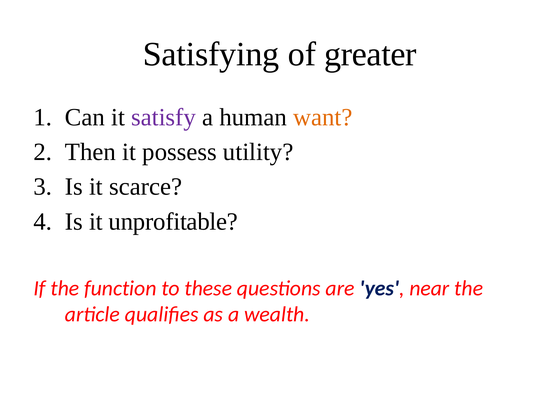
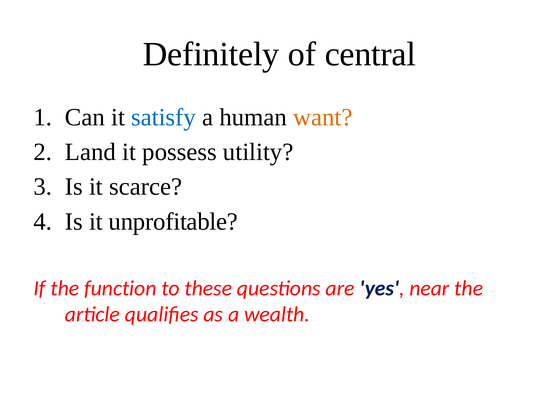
Satisfying: Satisfying -> Definitely (211, 54)
greater: greater -> central (370, 54)
satisfy colour: purple -> blue (164, 117)
Then: Then -> Land (90, 152)
